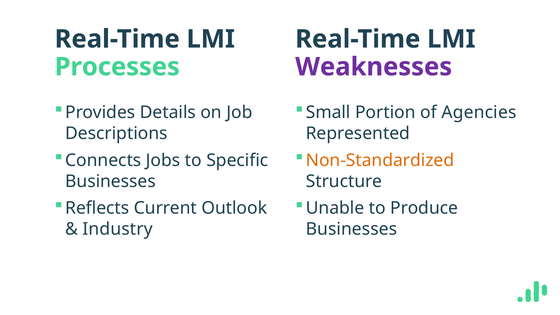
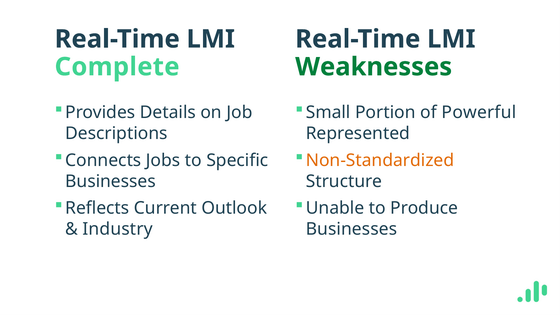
Processes: Processes -> Complete (117, 67)
Weaknesses colour: purple -> green (374, 67)
Agencies: Agencies -> Powerful (479, 112)
